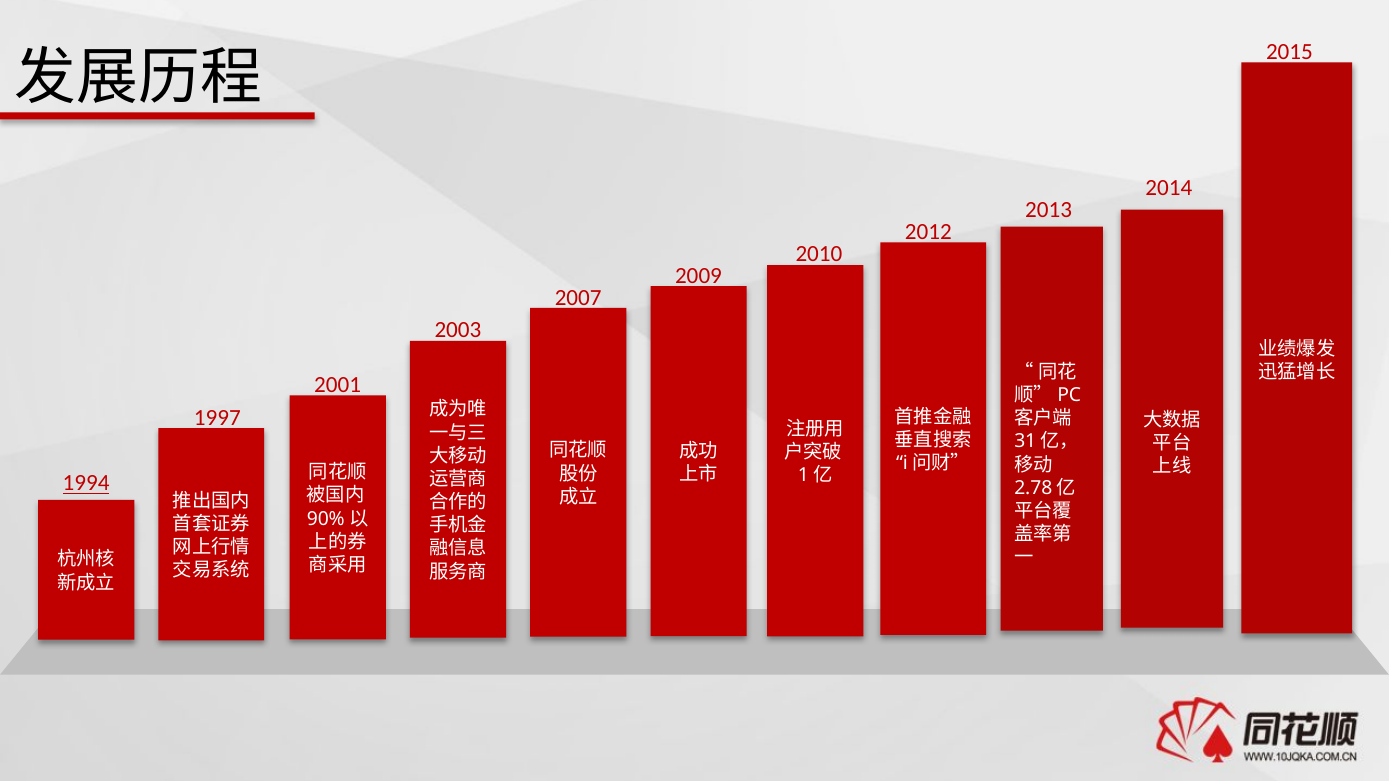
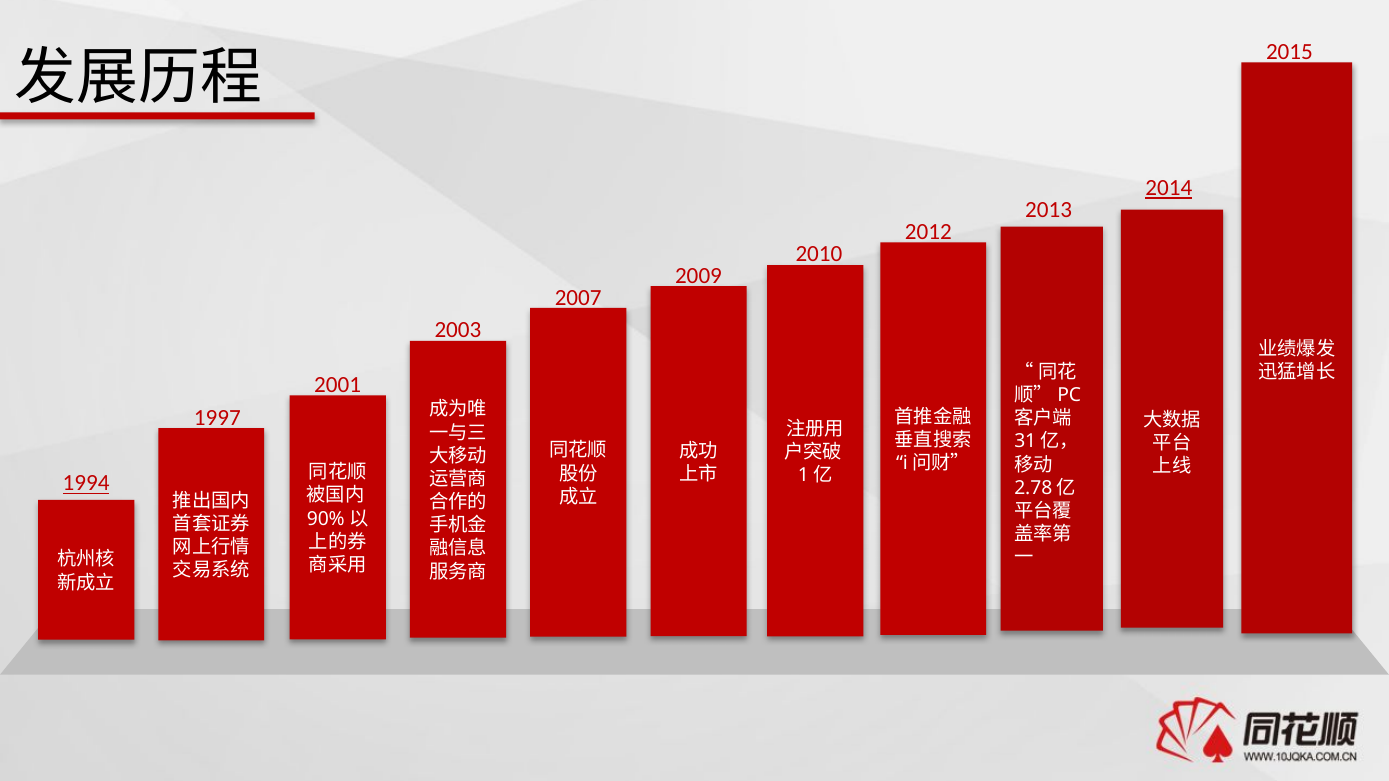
2014 underline: none -> present (1169, 188)
